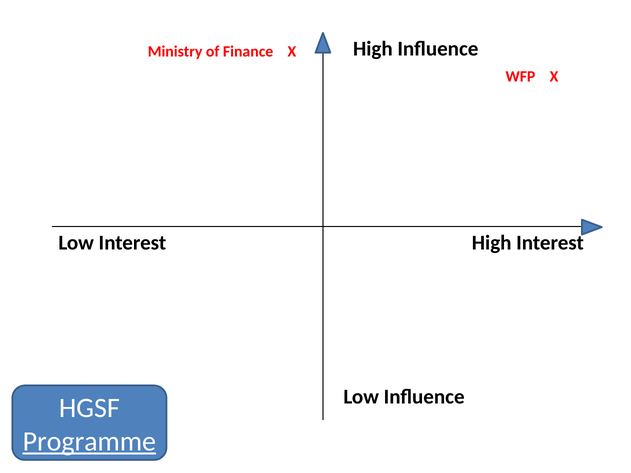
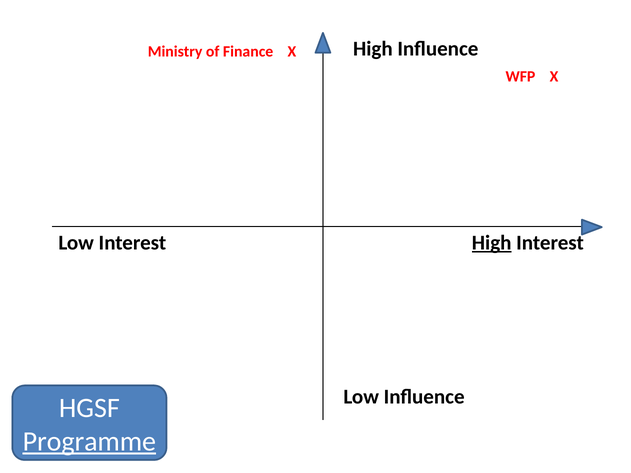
High underline: none -> present (492, 243)
